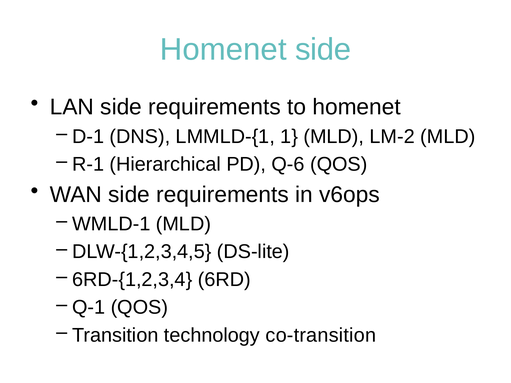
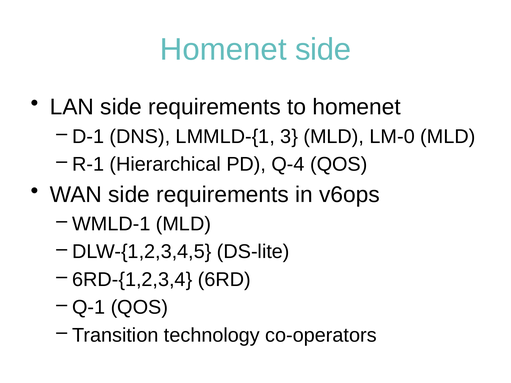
1: 1 -> 3 (289, 137)
LM-2: LM-2 -> LM-0 (392, 137)
Q-6: Q-6 -> Q-4 (288, 164)
co-transition: co-transition -> co-operators (321, 335)
